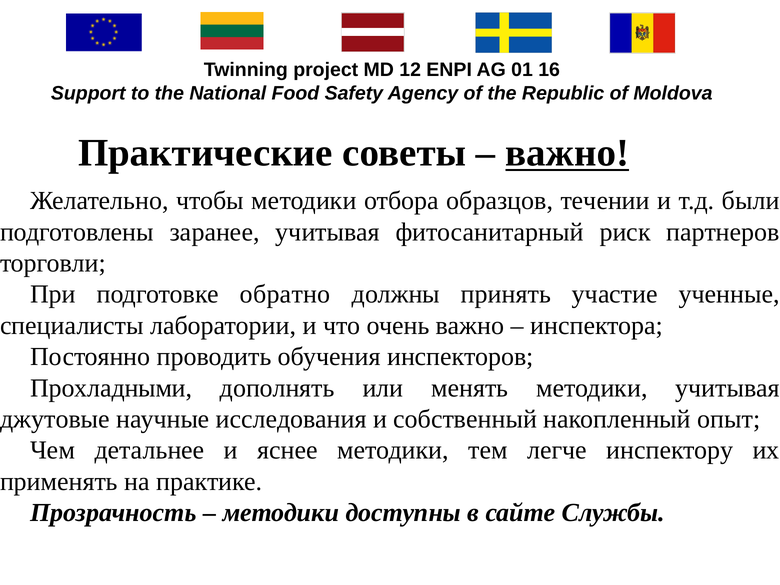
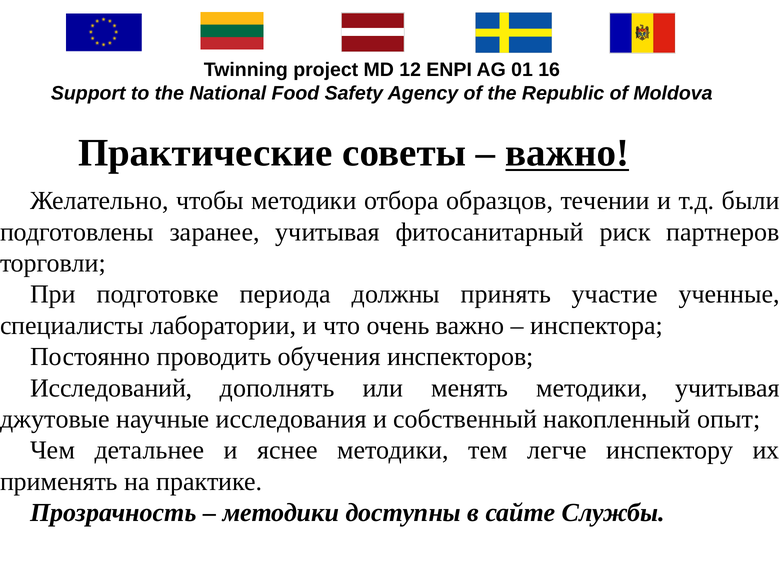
обратно: обратно -> периода (285, 294)
Прохладными: Прохладными -> Исследований (111, 388)
